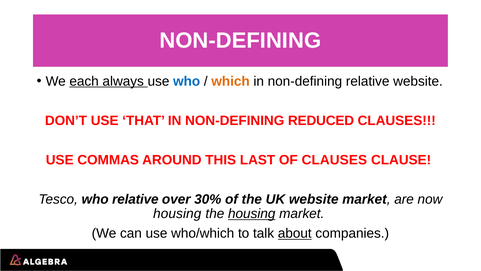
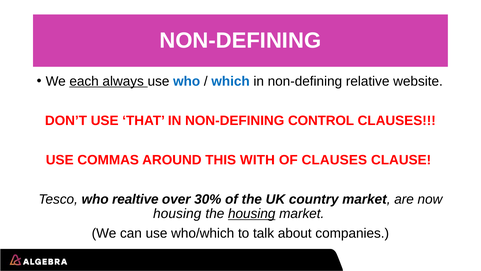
which colour: orange -> blue (231, 81)
REDUCED: REDUCED -> CONTROL (321, 120)
LAST: LAST -> WITH (257, 160)
who relative: relative -> realtive (135, 199)
UK website: website -> country (314, 199)
about underline: present -> none (295, 233)
